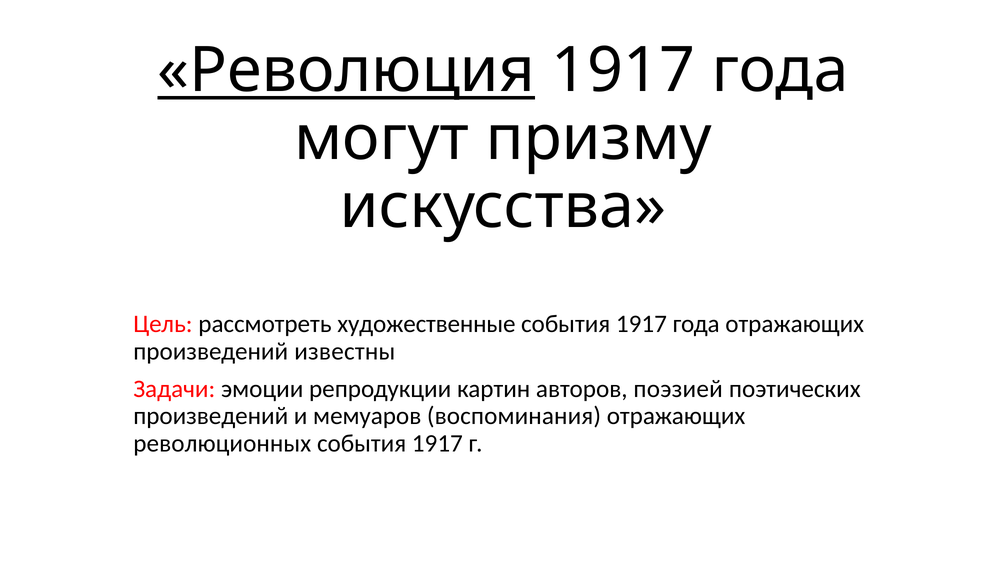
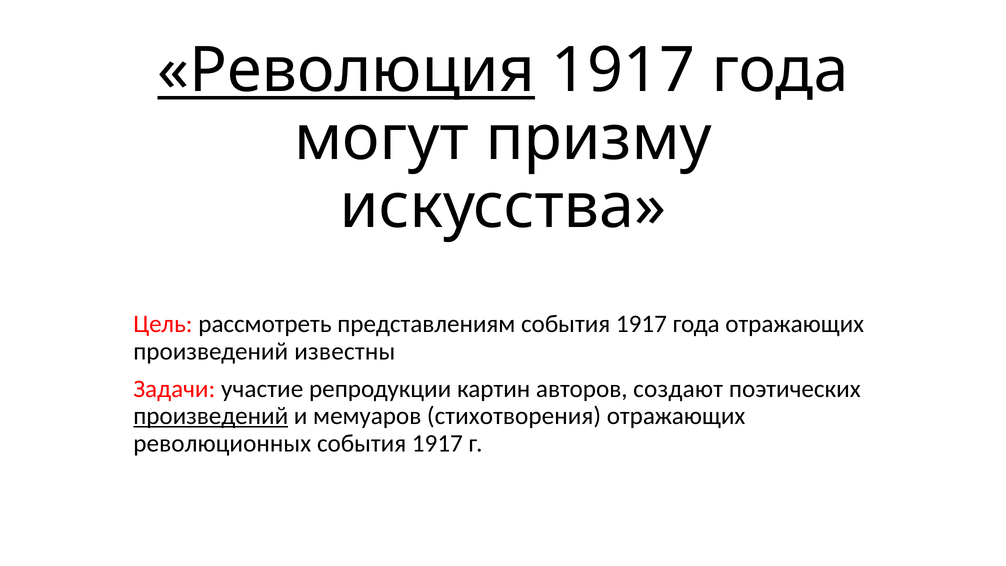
художественные: художественные -> представлениям (426, 324)
эмоции: эмоции -> участие (262, 389)
поэзией: поэзией -> создают (678, 389)
произведений underline: none -> present (211, 416)
воспоминания: воспоминания -> стихотворения (514, 416)
